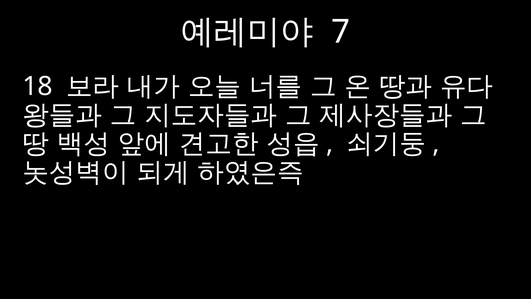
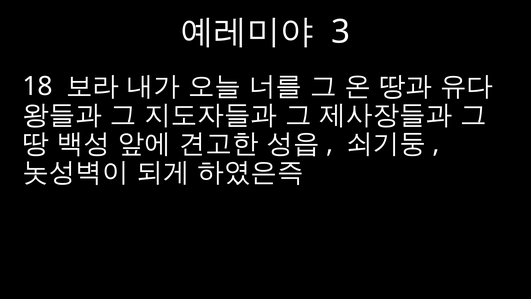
7: 7 -> 3 (341, 32)
